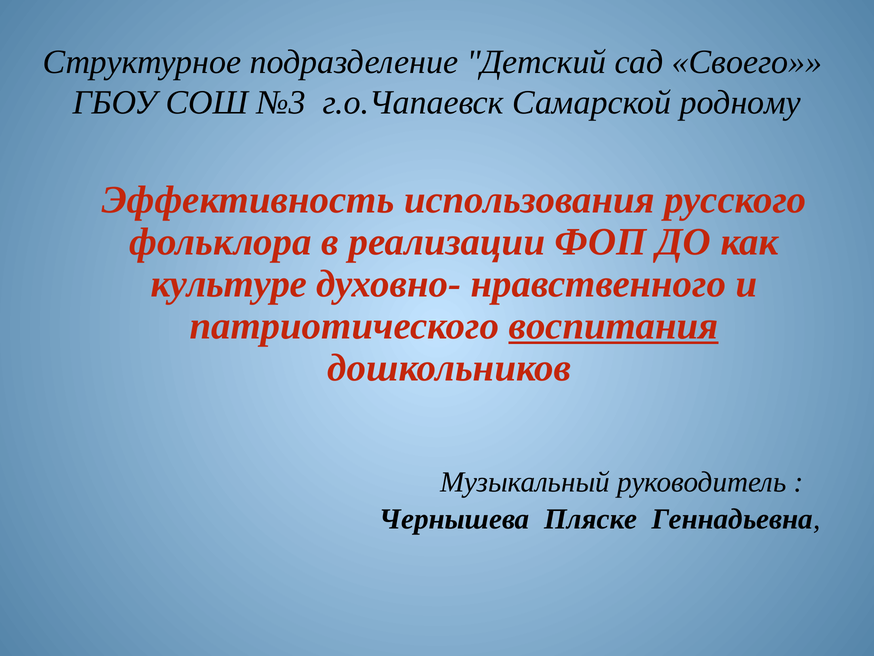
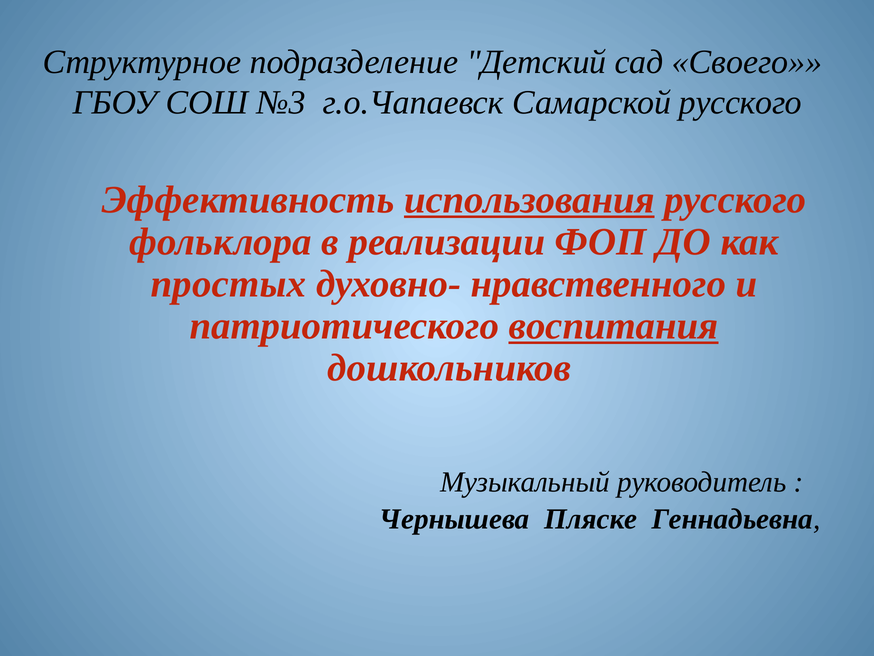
Самарской родному: родному -> русского (740, 103)
использования underline: none -> present (529, 200)
культуре: культуре -> простых (228, 284)
